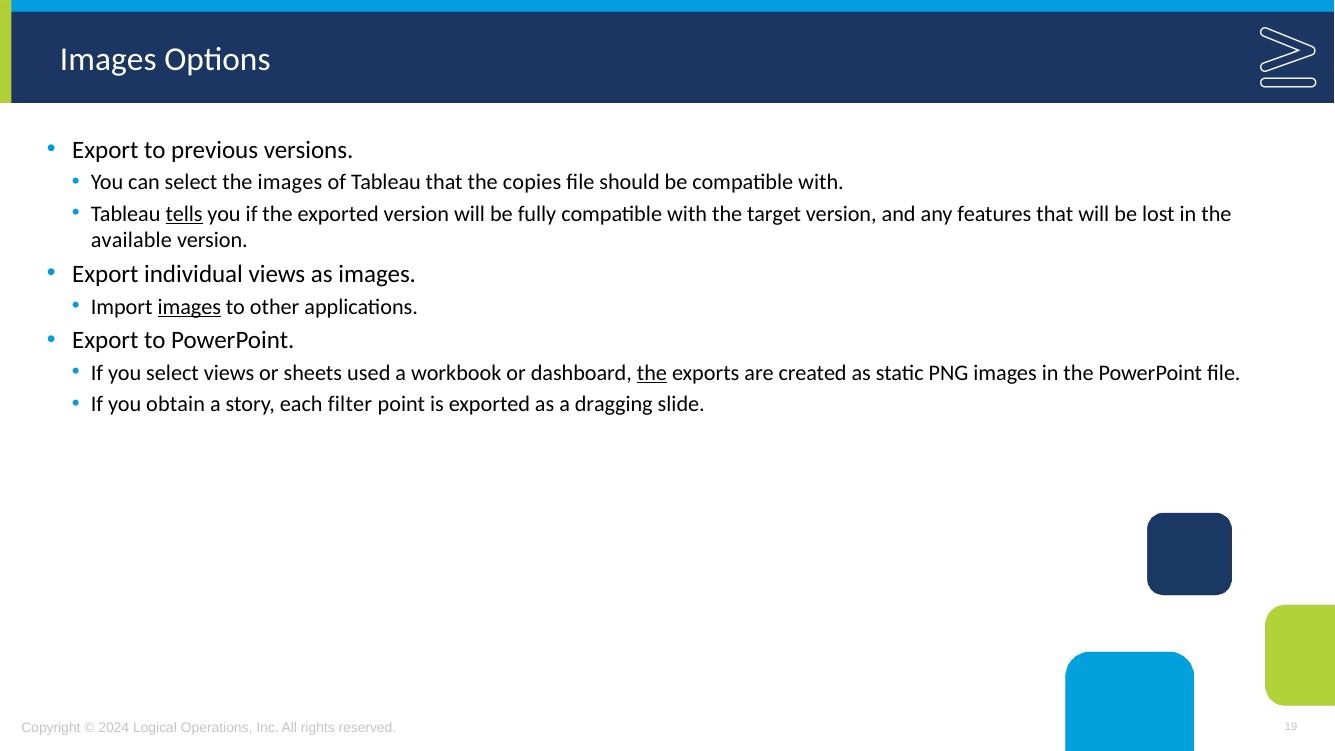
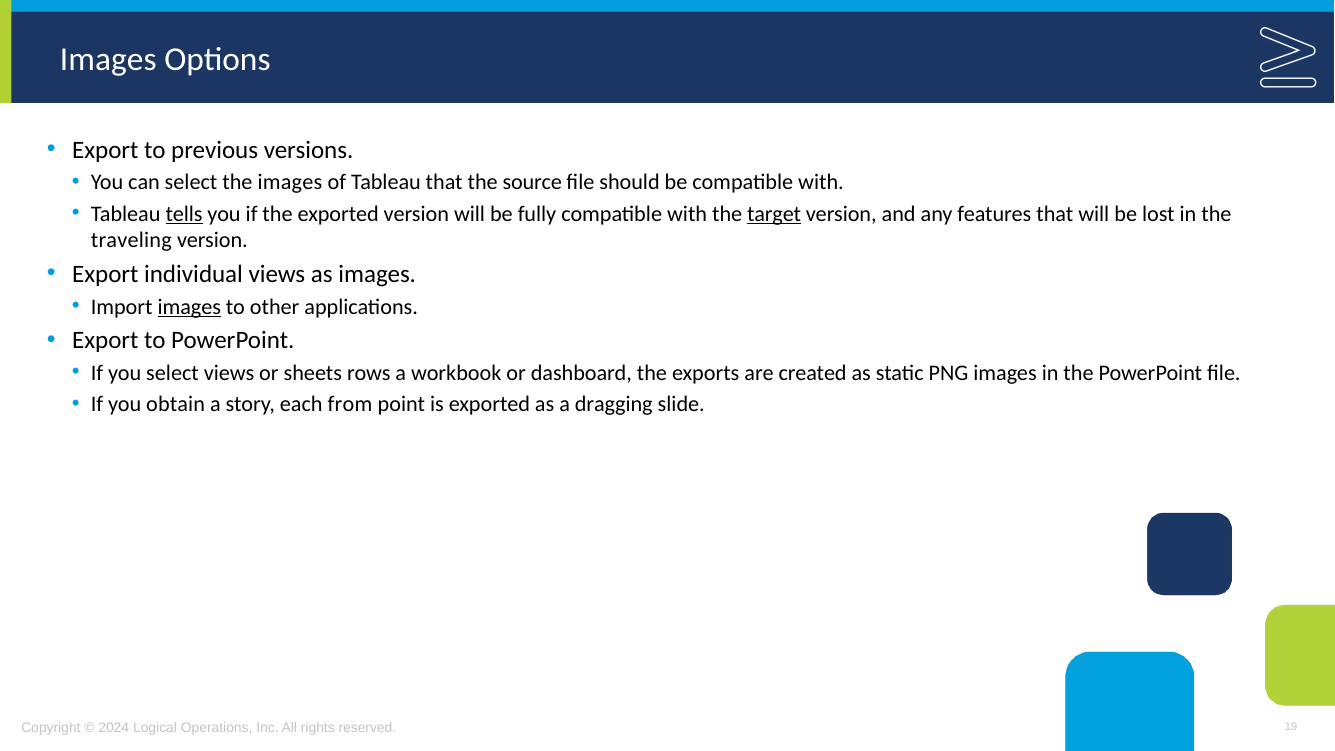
copies: copies -> source (532, 183)
target underline: none -> present (774, 214)
available: available -> traveling (131, 240)
used: used -> rows (369, 373)
the underline: present -> none (652, 373)
filter: filter -> from (350, 404)
